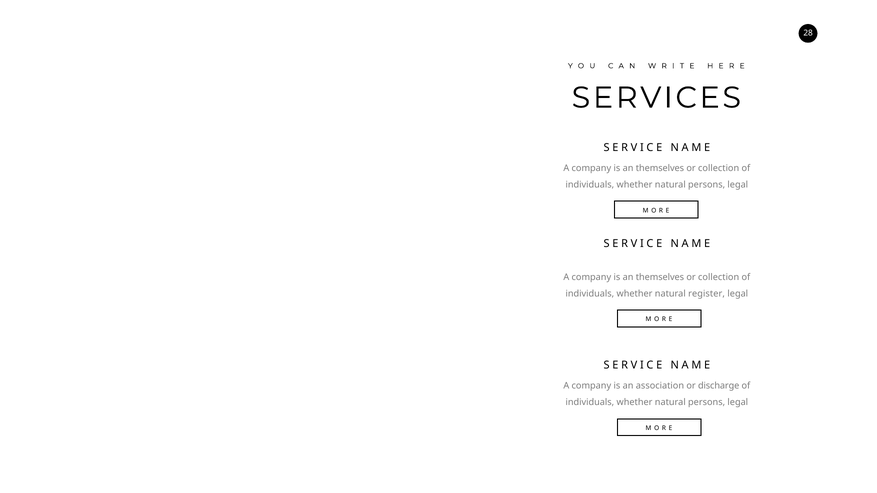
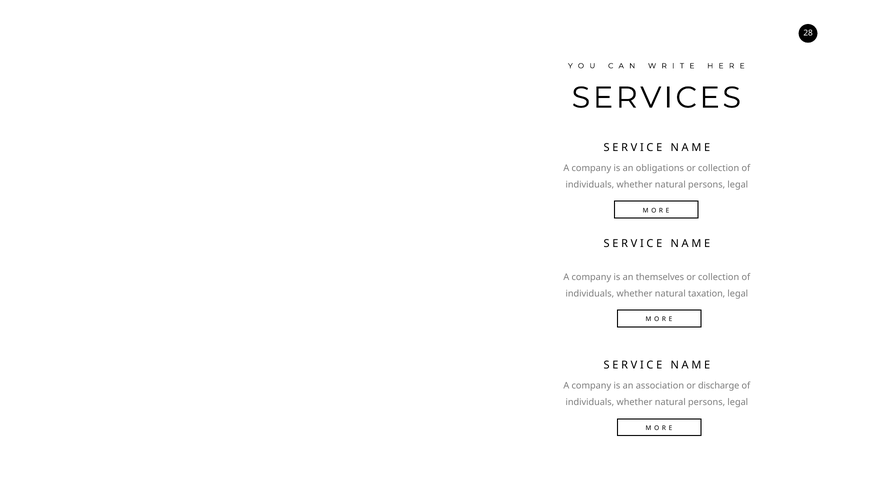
themselves: themselves -> obligations (660, 169)
register: register -> taxation (707, 294)
